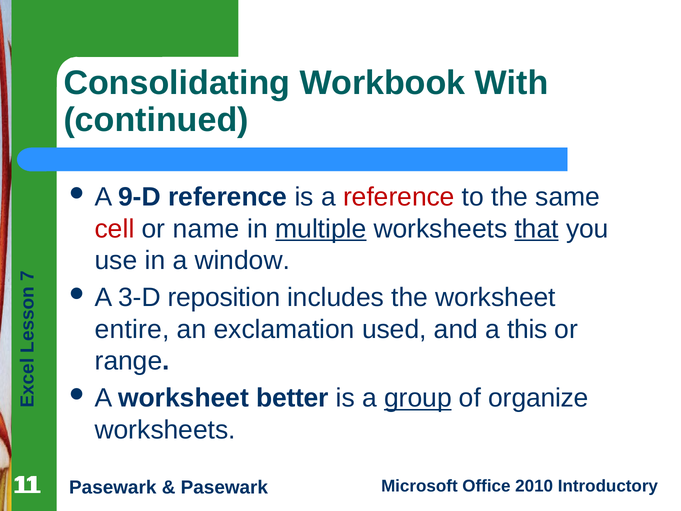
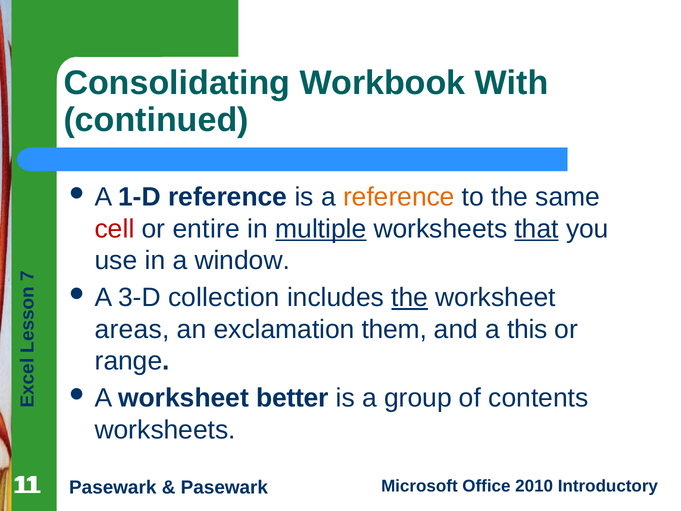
9-D: 9-D -> 1-D (140, 197)
reference colour: red -> orange (399, 197)
name: name -> entire (206, 229)
reposition: reposition -> collection (224, 297)
the underline: none -> present (410, 297)
entire: entire -> areas (132, 329)
used: used -> them (394, 329)
group underline: present -> none (418, 398)
organize: organize -> contents (538, 398)
